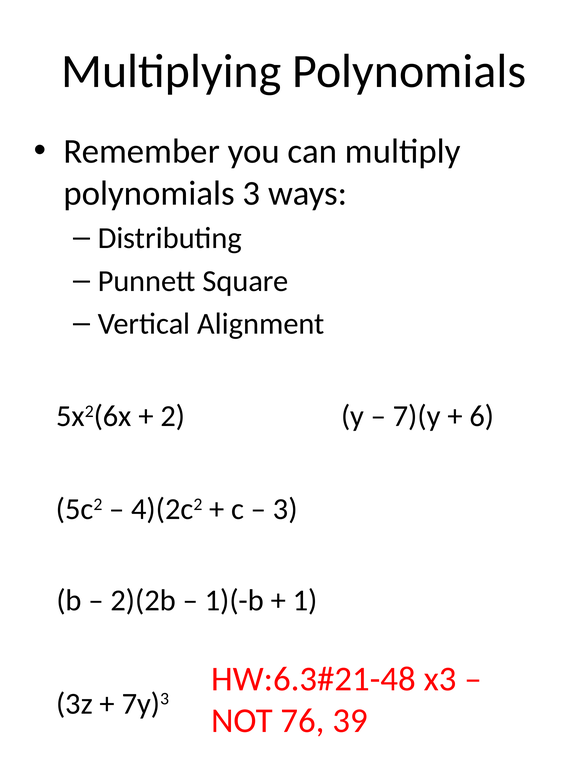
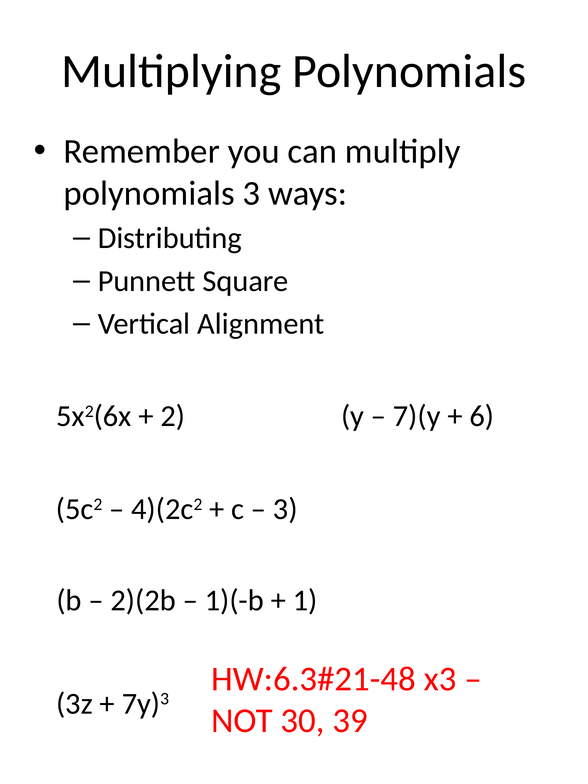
76: 76 -> 30 (303, 721)
